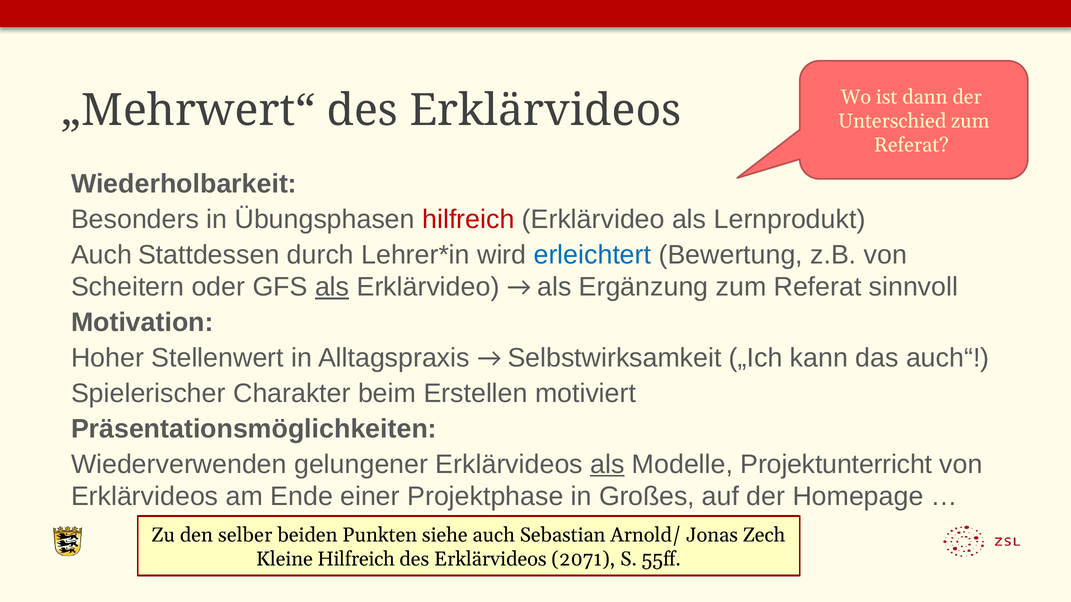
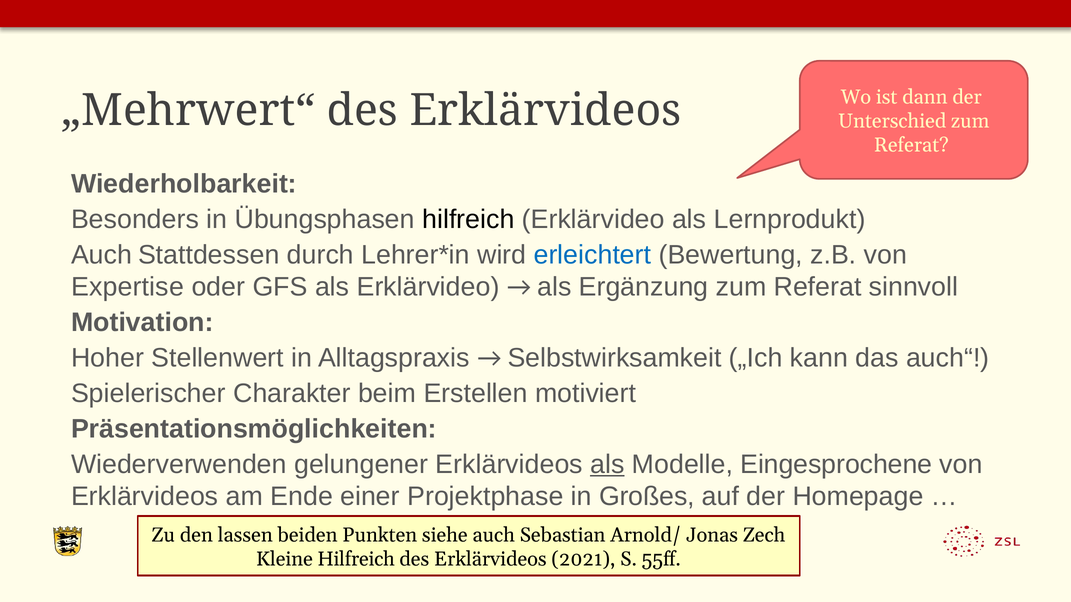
hilfreich colour: red -> black (468, 220)
Scheitern: Scheitern -> Expertise (128, 287)
als underline: present -> none (332, 287)
Projektunterricht: Projektunterricht -> Eingesprochene (836, 465)
selber: selber -> lassen (245, 536)
2071: 2071 -> 2021 (583, 560)
